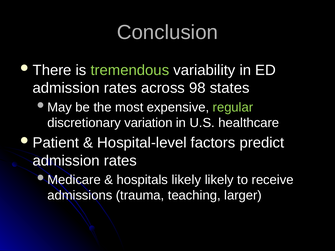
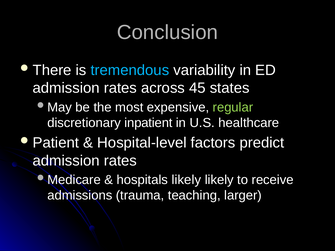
tremendous colour: light green -> light blue (130, 70)
98: 98 -> 45 (197, 88)
variation: variation -> inpatient (148, 123)
